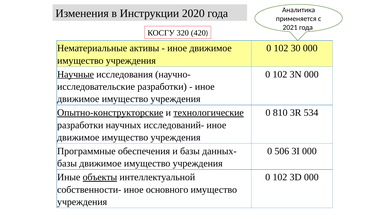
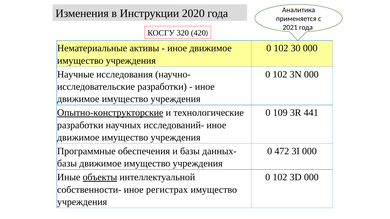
Научные underline: present -> none (76, 74)
технологические underline: present -> none (209, 113)
810: 810 -> 109 (280, 113)
534: 534 -> 441 (311, 113)
506: 506 -> 472 (282, 151)
основного: основного -> регистрах (167, 190)
